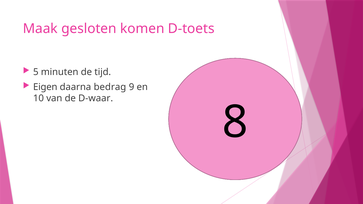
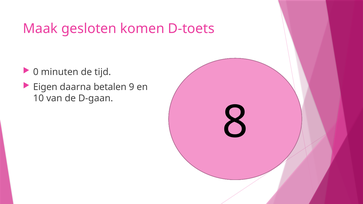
5: 5 -> 0 (36, 72)
bedrag: bedrag -> betalen (110, 87)
D-waar: D-waar -> D-gaan (96, 98)
